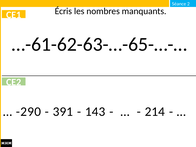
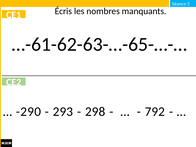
391: 391 -> 293 (63, 112)
143: 143 -> 298 (95, 112)
214: 214 -> 792 (155, 112)
